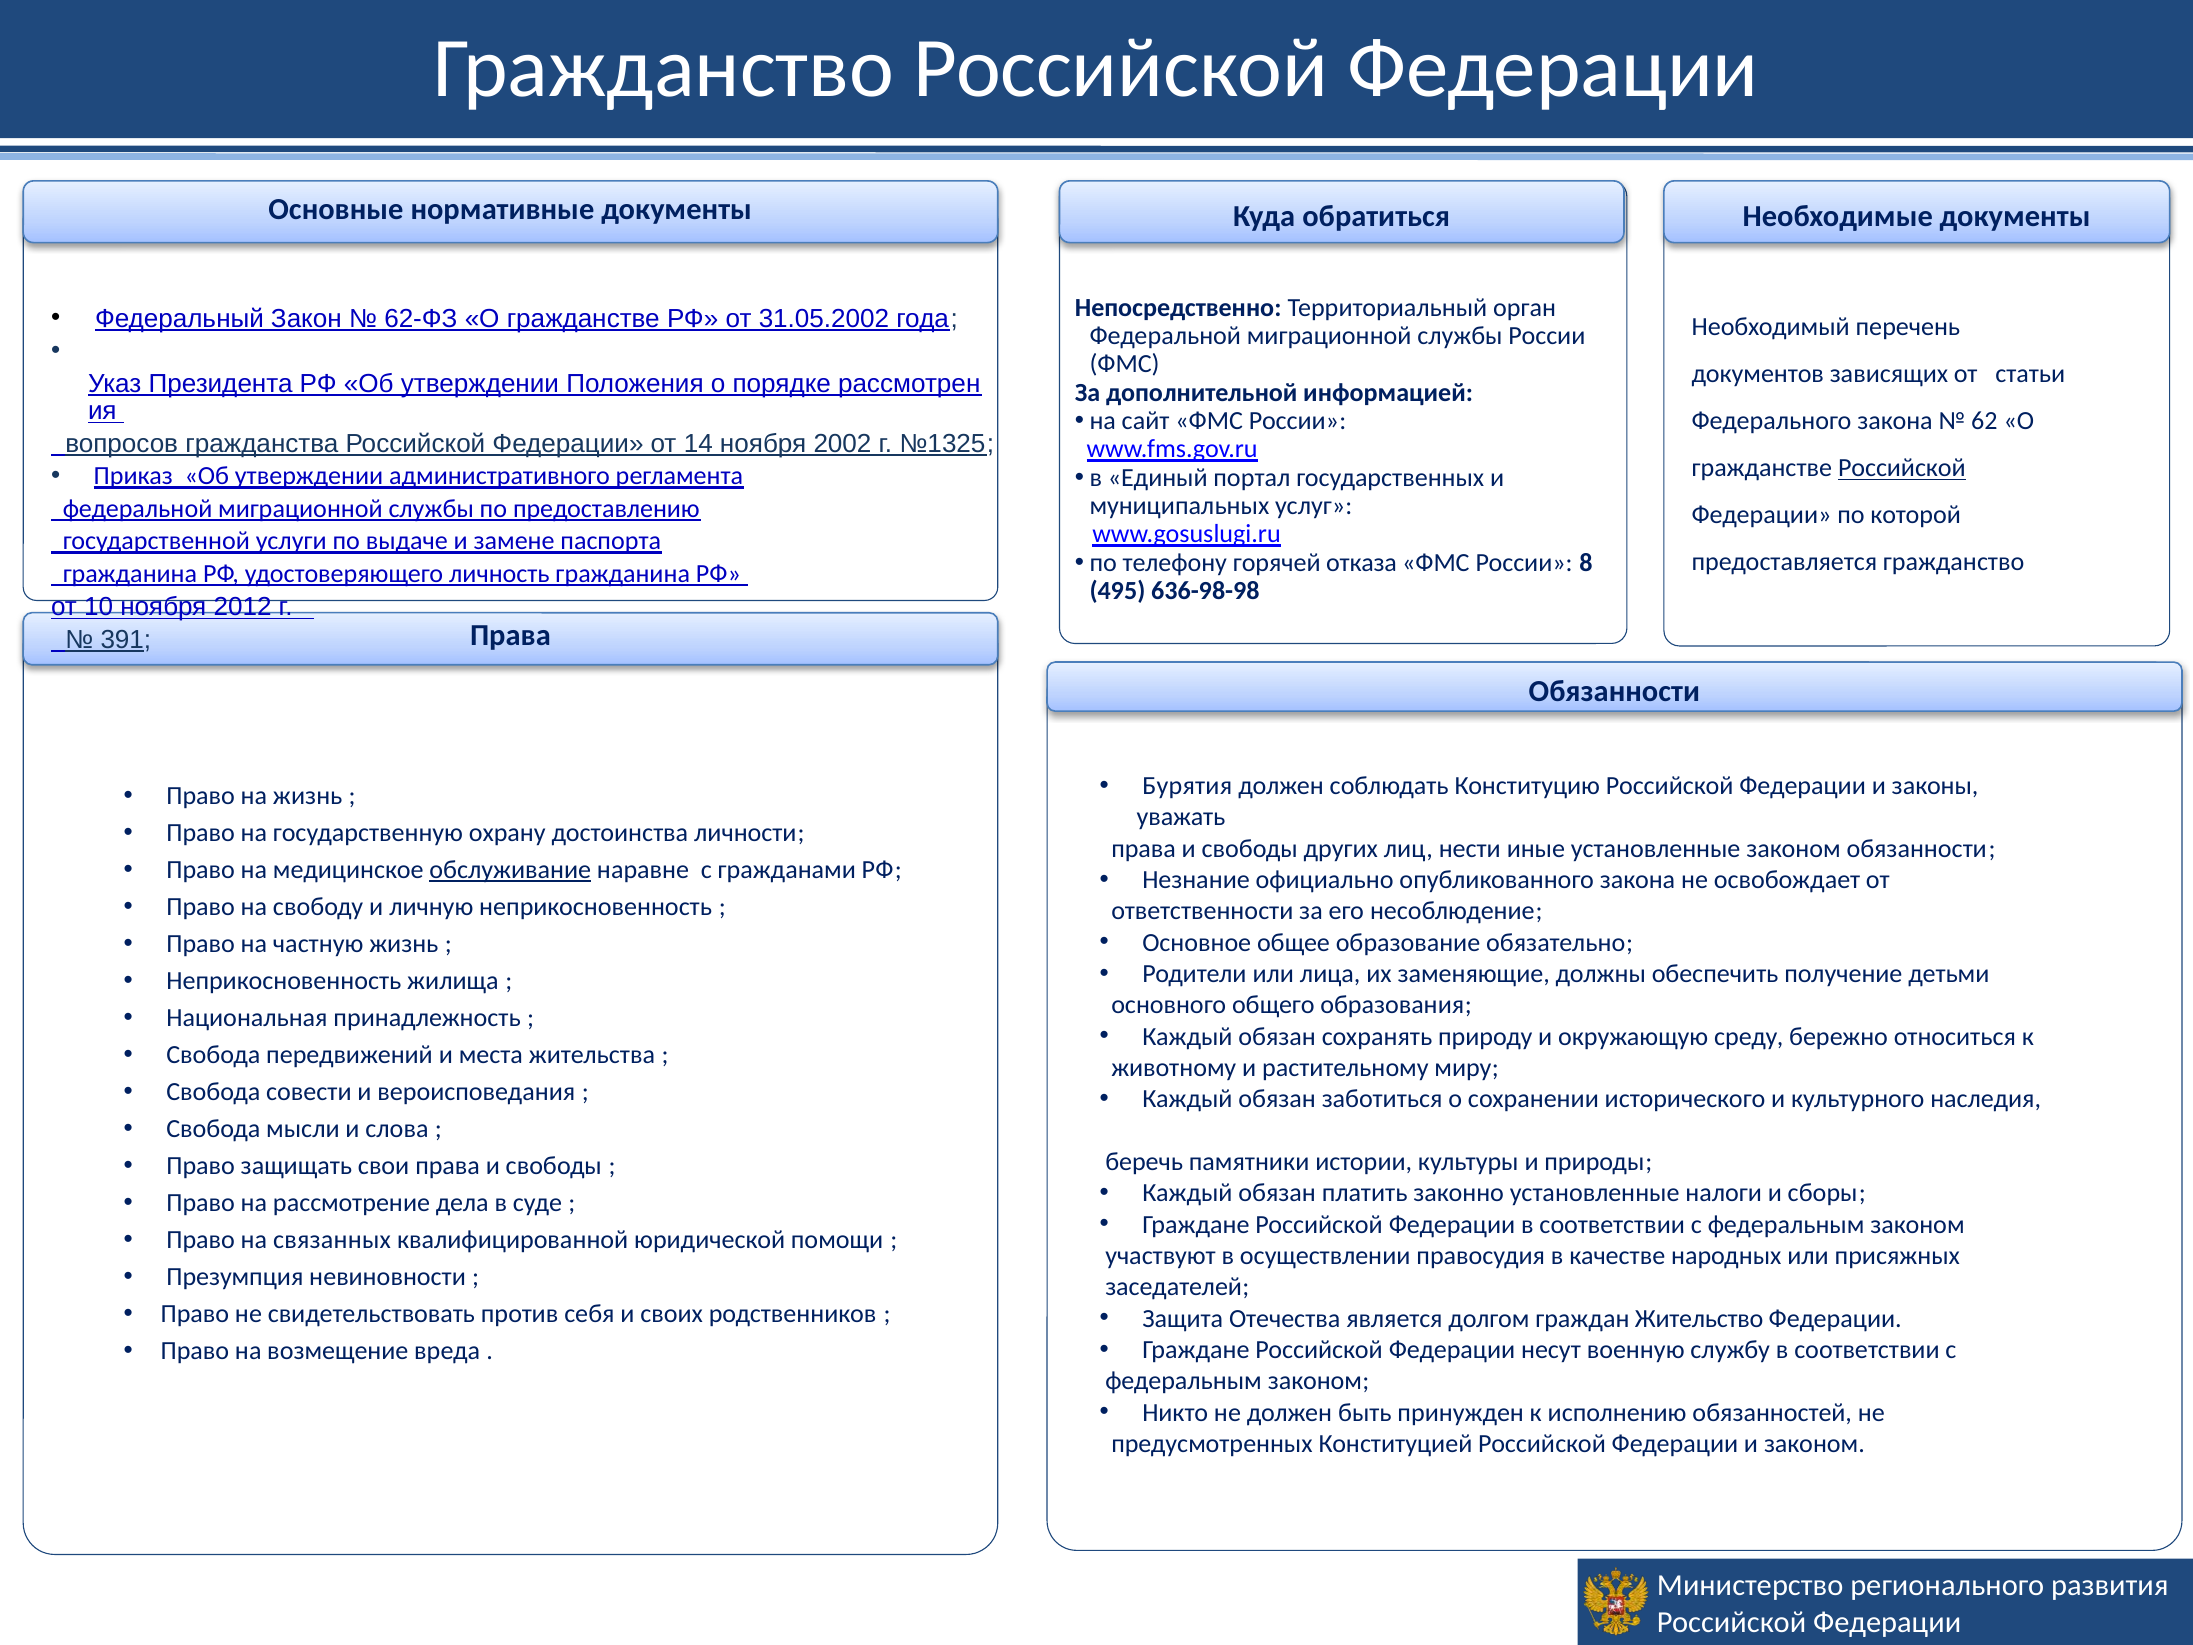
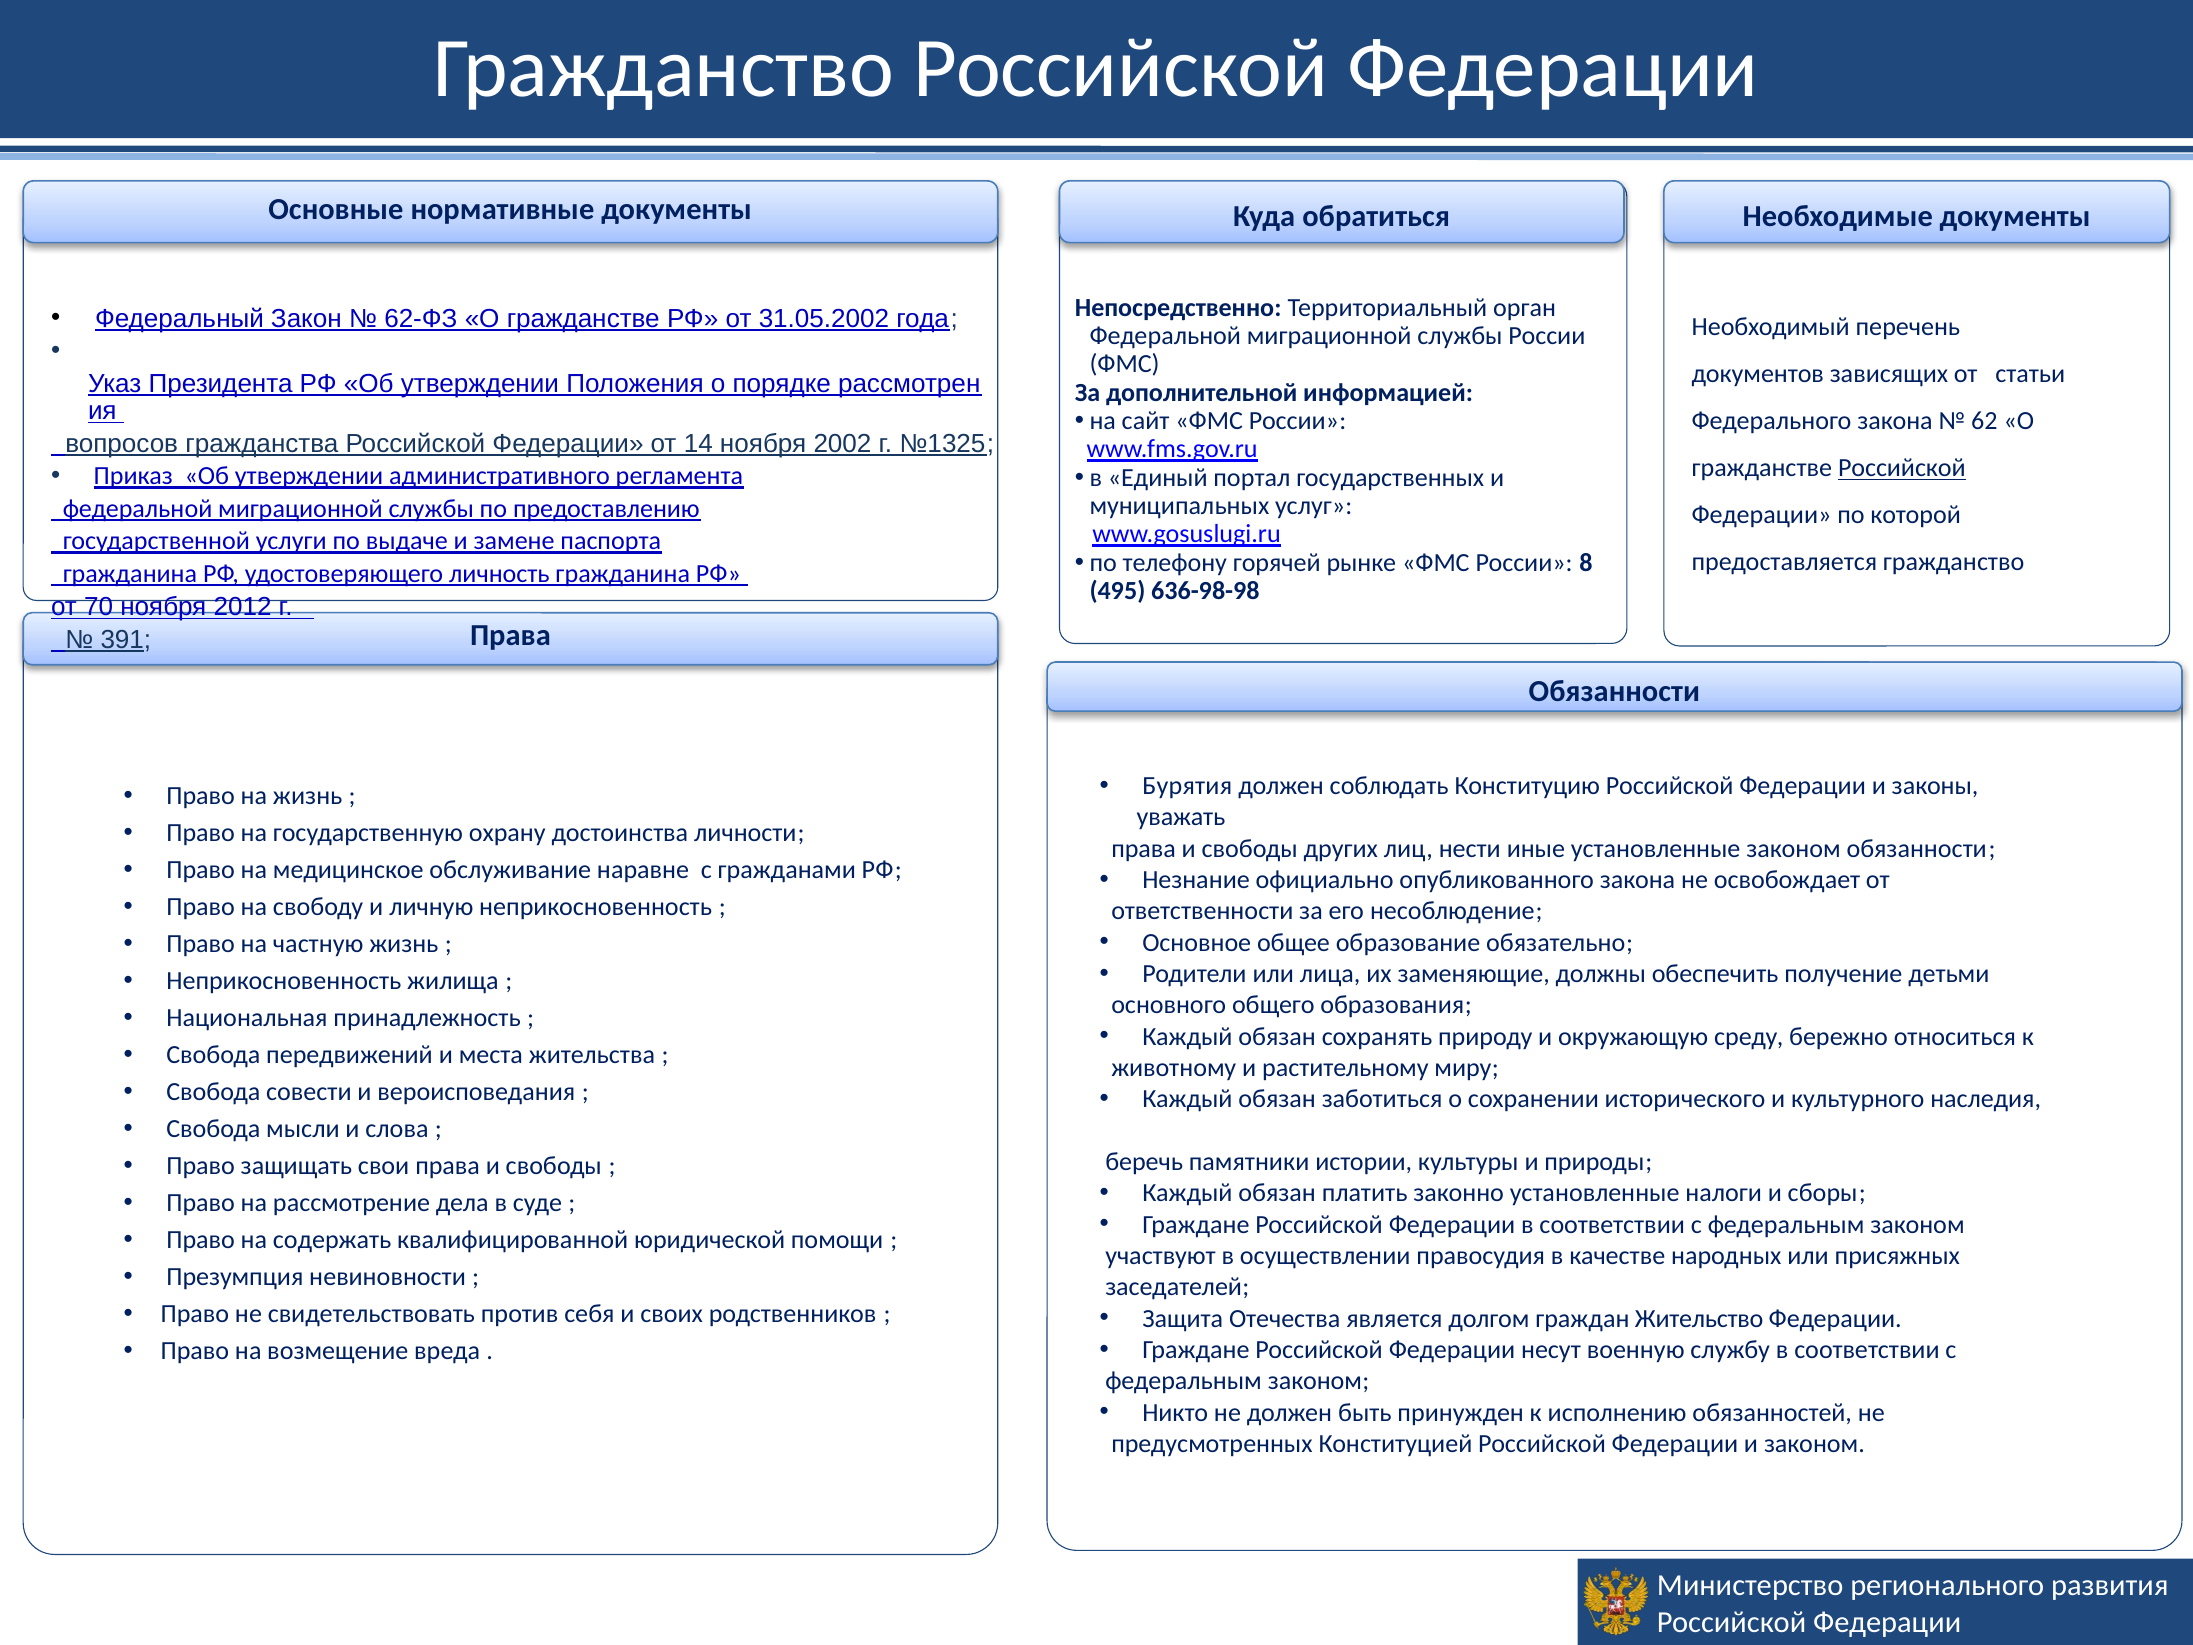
отказа: отказа -> рынке (1361, 562)
10: 10 -> 70 (99, 607)
обслуживание underline: present -> none (510, 870)
связанных: связанных -> содержать (332, 1240)
